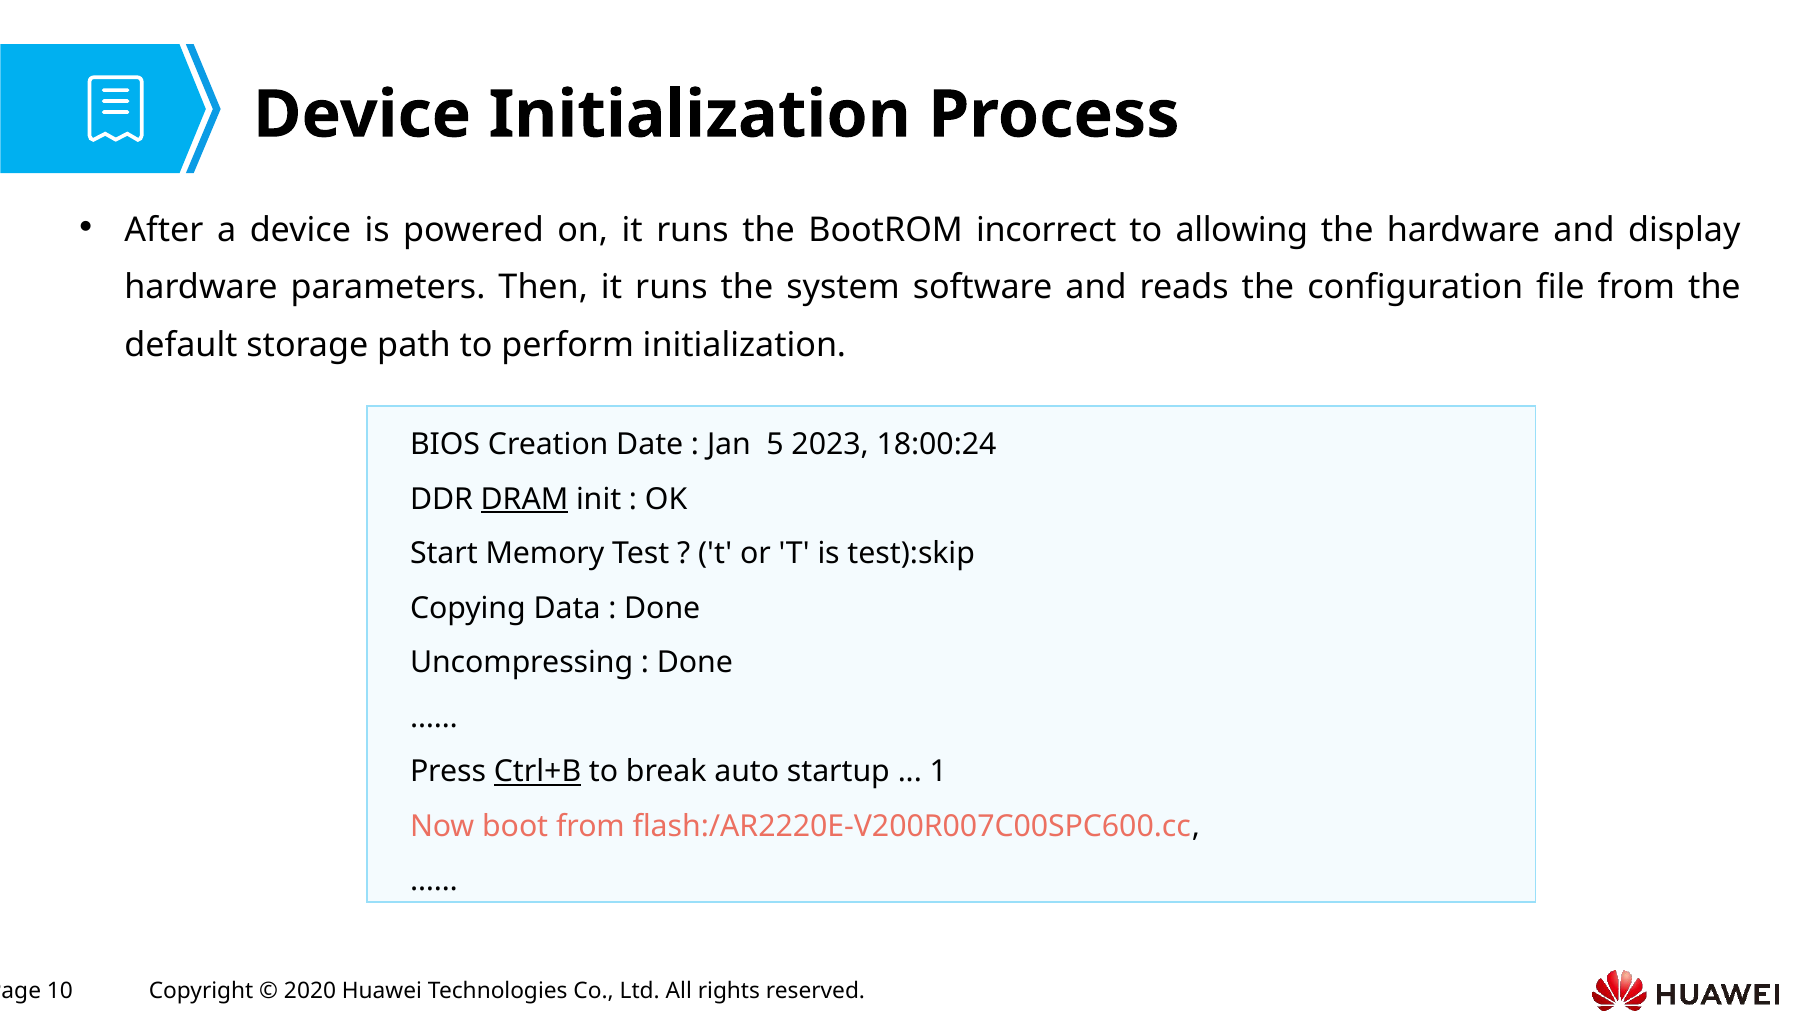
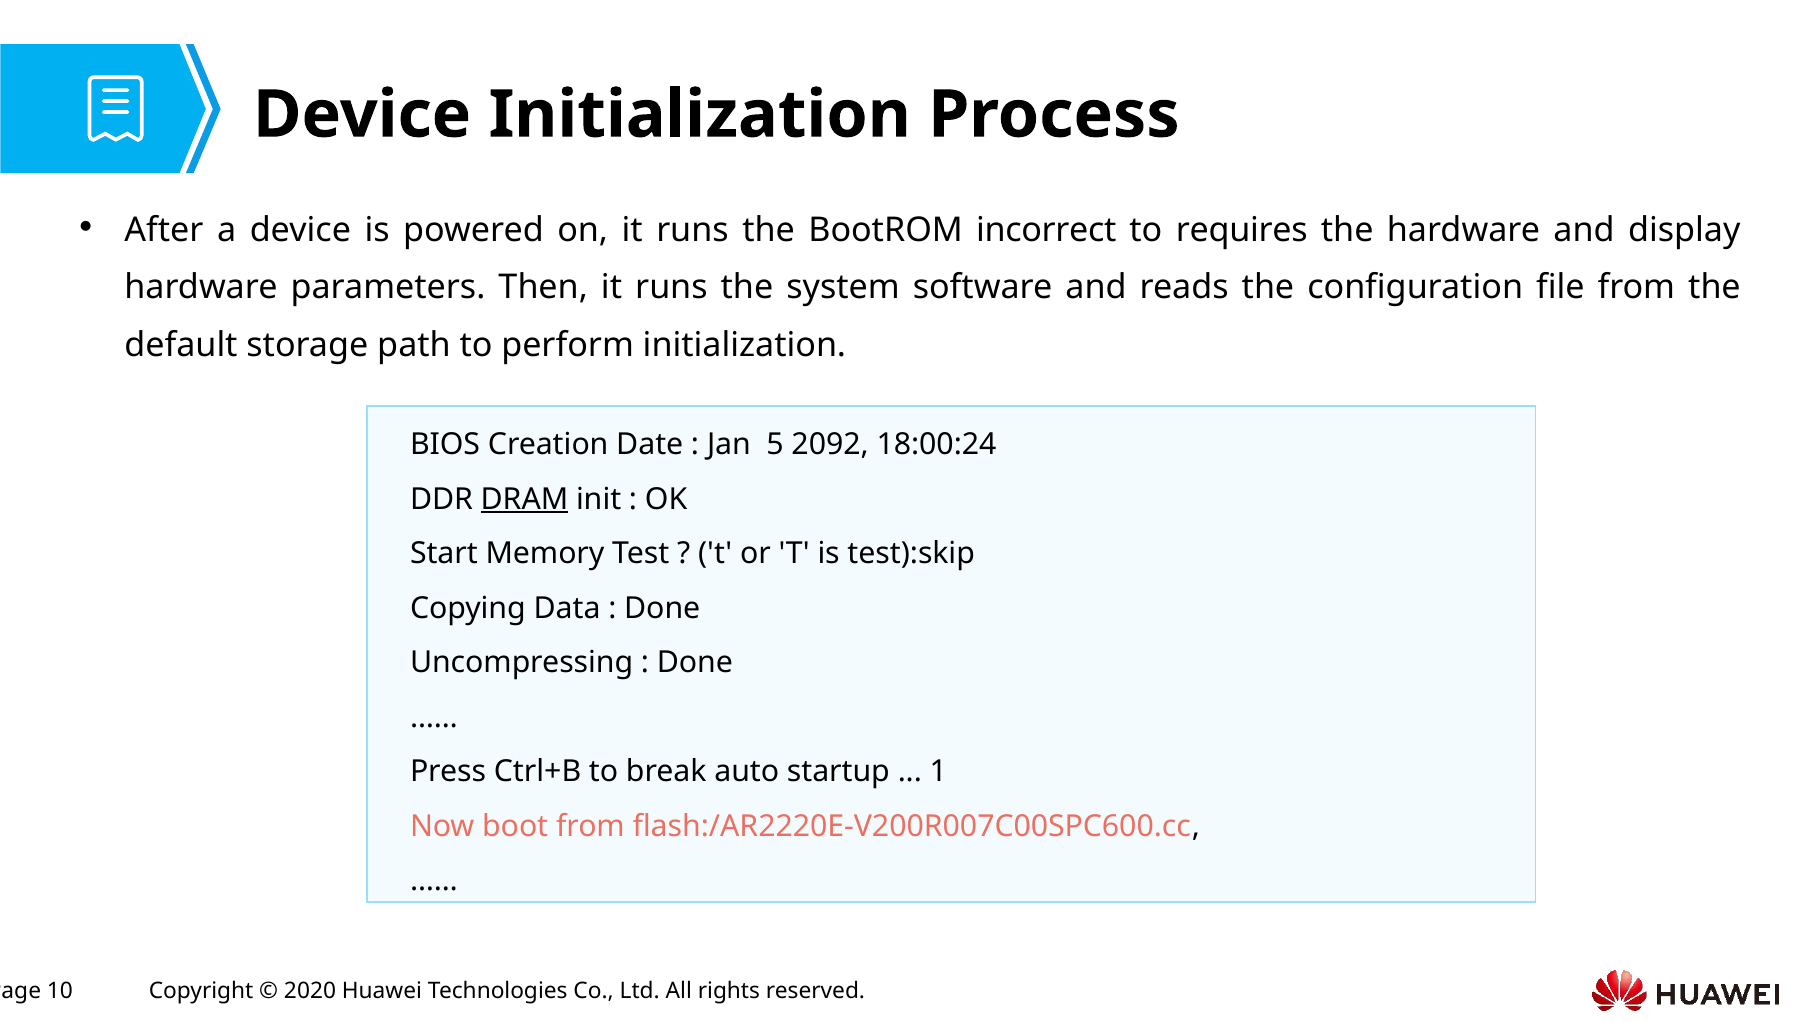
allowing: allowing -> requires (1242, 230)
2023: 2023 -> 2092 (830, 445)
Ctrl+B underline: present -> none (538, 772)
